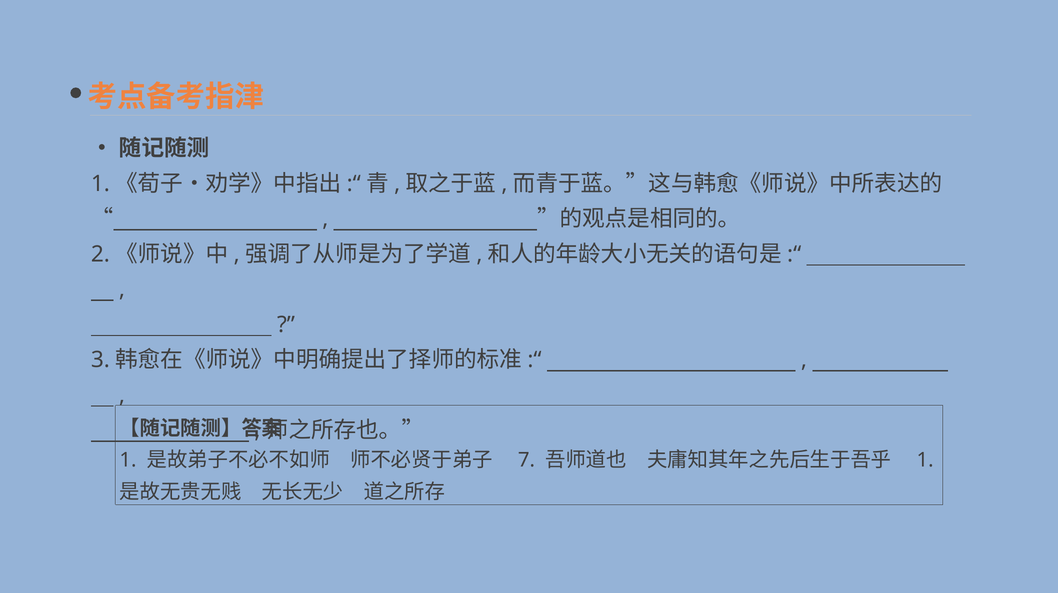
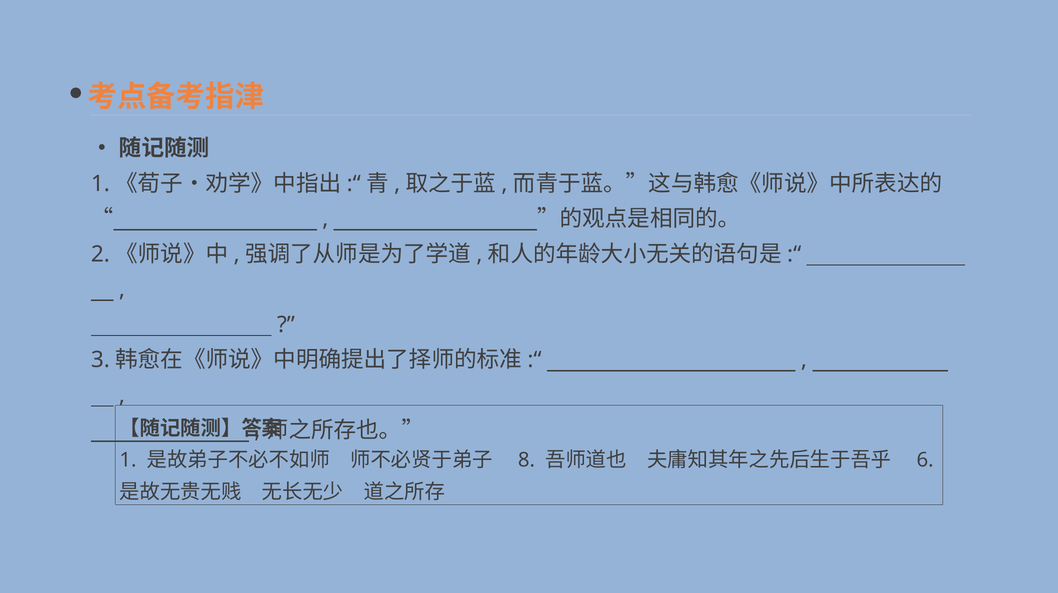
7: 7 -> 8 (527, 460)
1: 1 -> 6 (925, 460)
